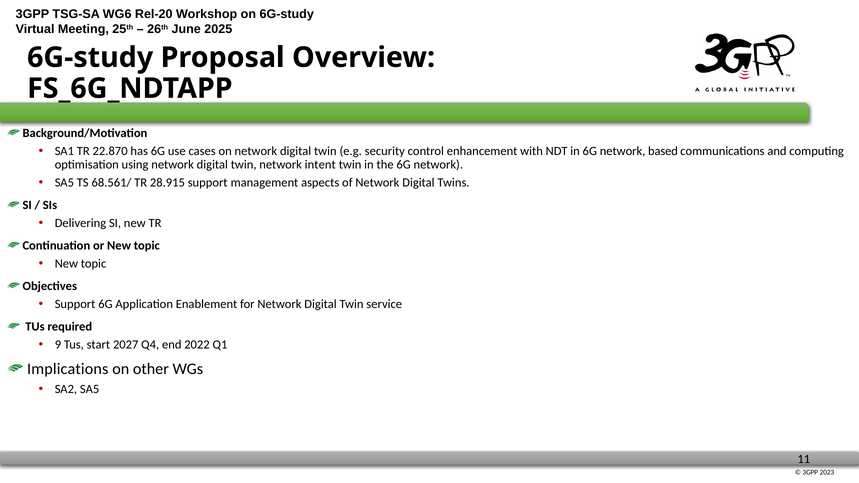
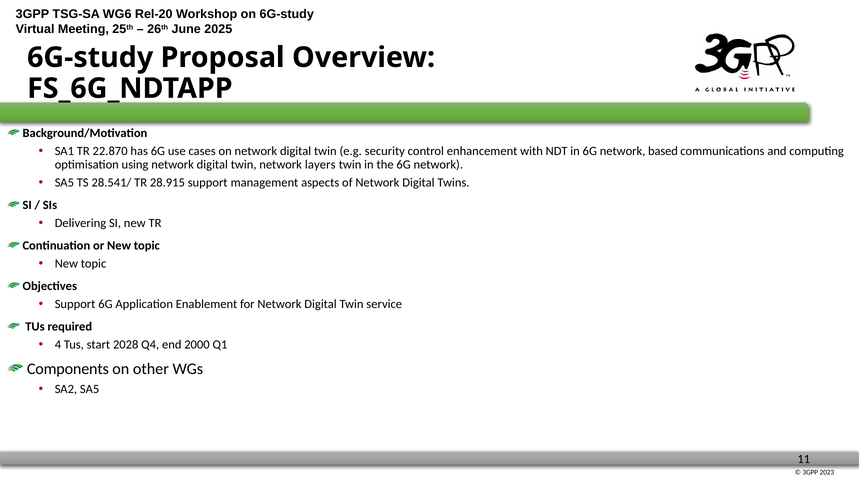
intent: intent -> layers (320, 165)
68.561/: 68.561/ -> 28.541/ (111, 183)
9: 9 -> 4 (58, 345)
2027: 2027 -> 2028 (126, 345)
2022: 2022 -> 2000 (197, 345)
Implications: Implications -> Components (68, 369)
